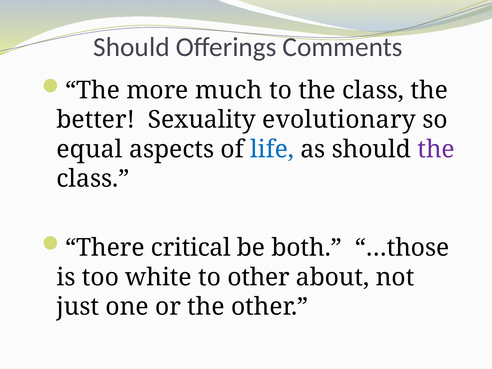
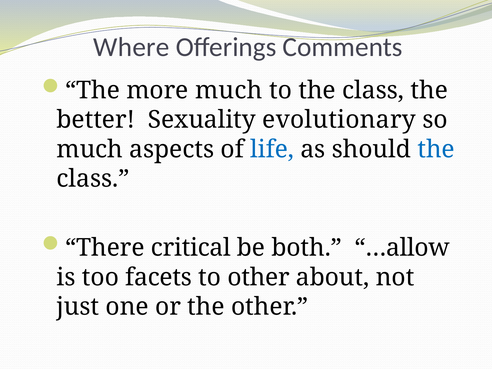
Should: Should -> Where (131, 47)
equal: equal -> much (90, 149)
the colour: purple -> blue (436, 149)
…those: …those -> …allow (402, 248)
white: white -> facets (159, 277)
